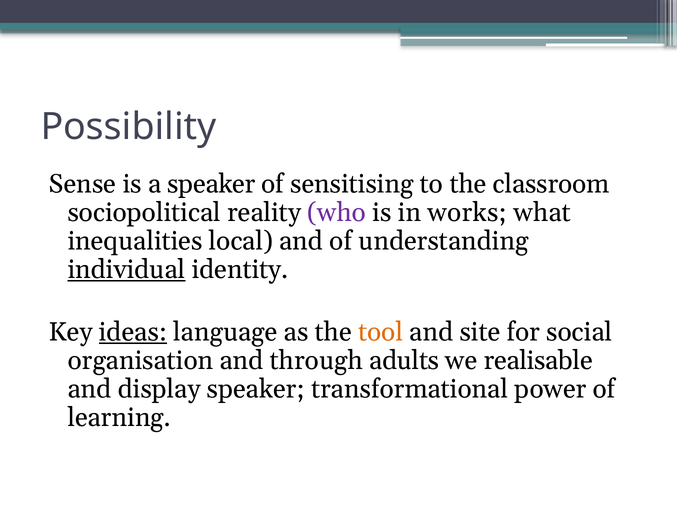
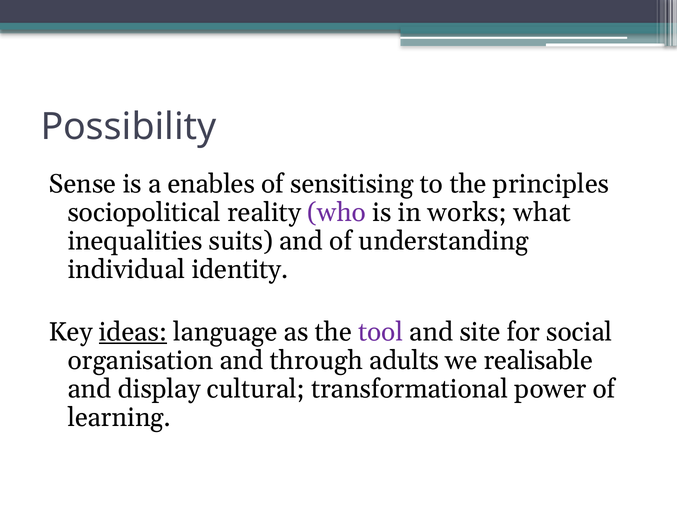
a speaker: speaker -> enables (211, 184)
classroom: classroom -> principles (551, 184)
local: local -> suits (241, 241)
individual underline: present -> none (126, 269)
tool colour: orange -> purple (381, 332)
display speaker: speaker -> cultural (256, 389)
